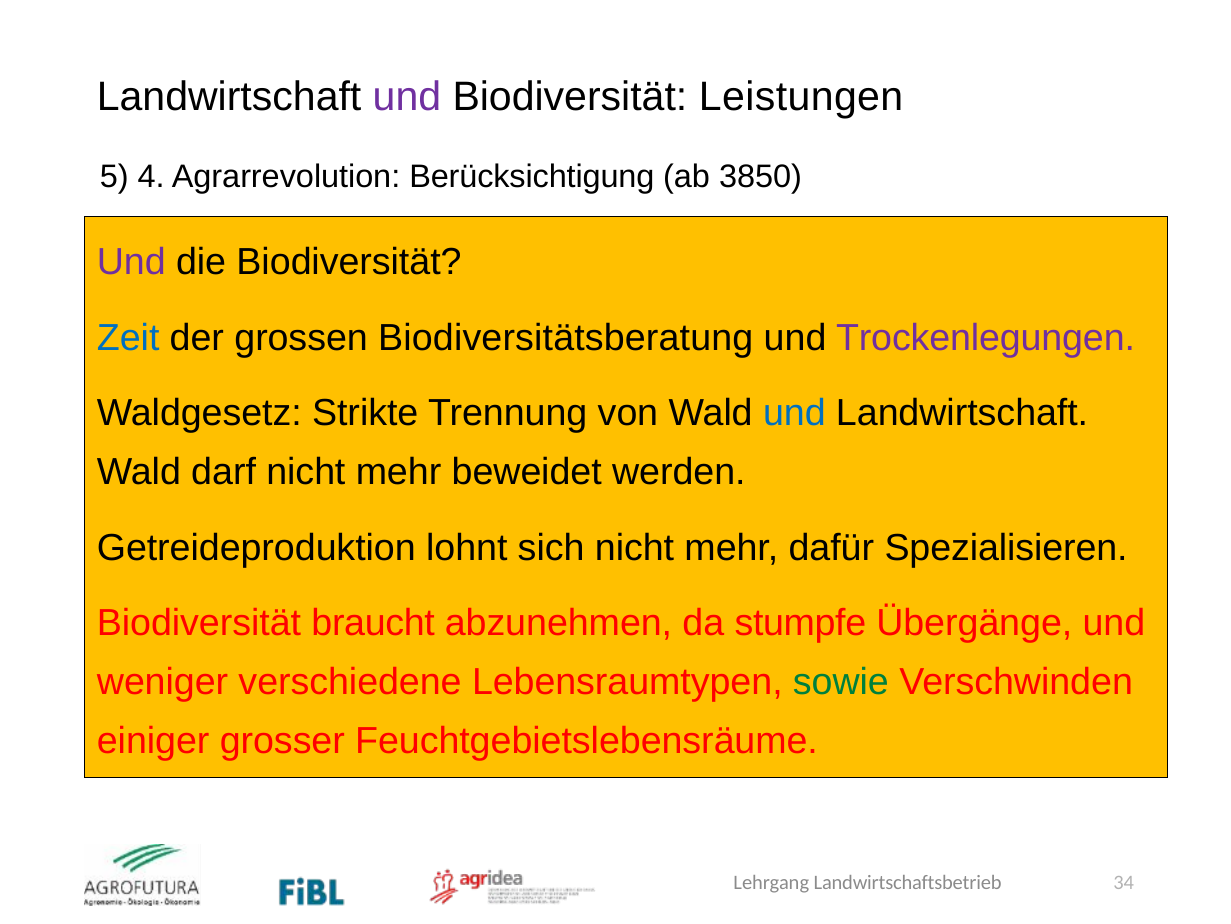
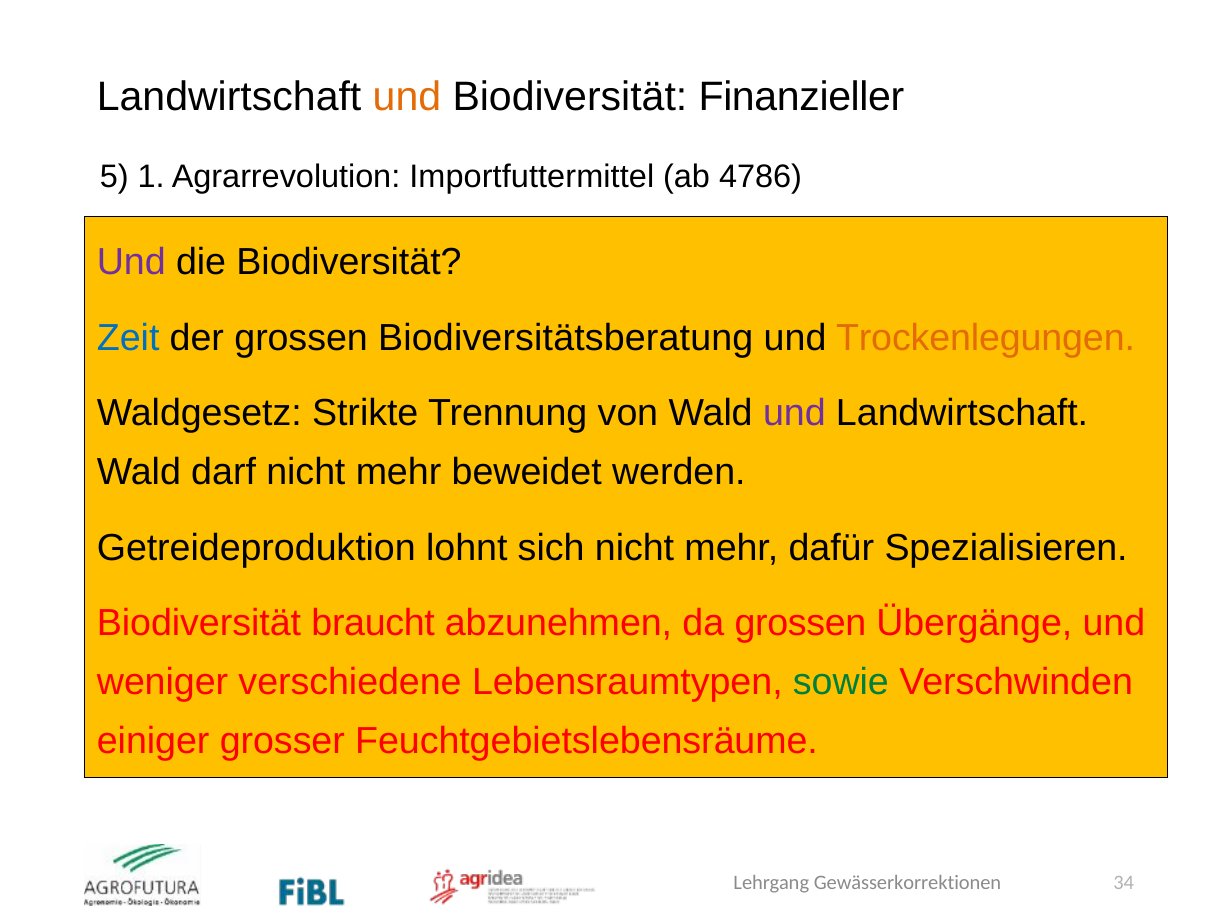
und colour: purple -> orange (407, 97)
Leistungen: Leistungen -> Finanzieller (801, 97)
4: 4 -> 1 (151, 177)
Berücksichtigung: Berücksichtigung -> Importfuttermittel (532, 177)
3850: 3850 -> 4786 (760, 177)
Trockenlegungen colour: purple -> orange (986, 337)
und colour: blue -> purple (794, 413)
da stumpfe: stumpfe -> grossen (800, 623)
Landwirtschaftsbetrieb: Landwirtschaftsbetrieb -> Gewässerkorrektionen (908, 882)
